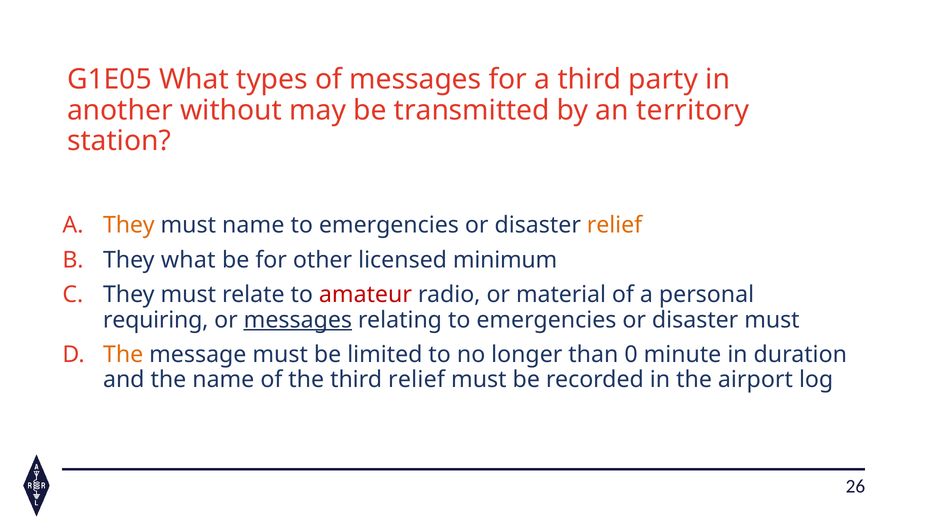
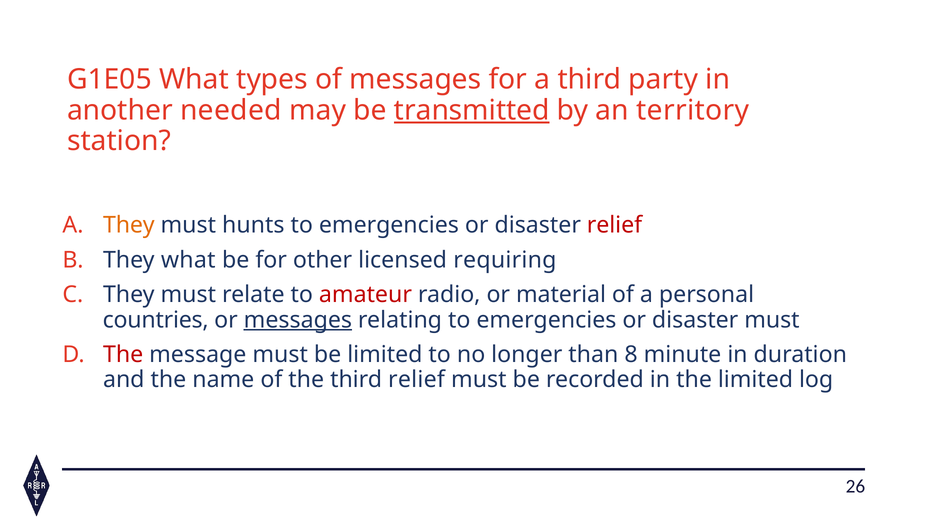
without: without -> needed (231, 110)
transmitted underline: none -> present (472, 110)
must name: name -> hunts (253, 225)
relief colour: orange -> red (614, 225)
minimum: minimum -> requiring (505, 260)
requiring: requiring -> countries (156, 320)
The colour: orange -> red (123, 354)
0: 0 -> 8 (631, 354)
the airport: airport -> limited (755, 379)
